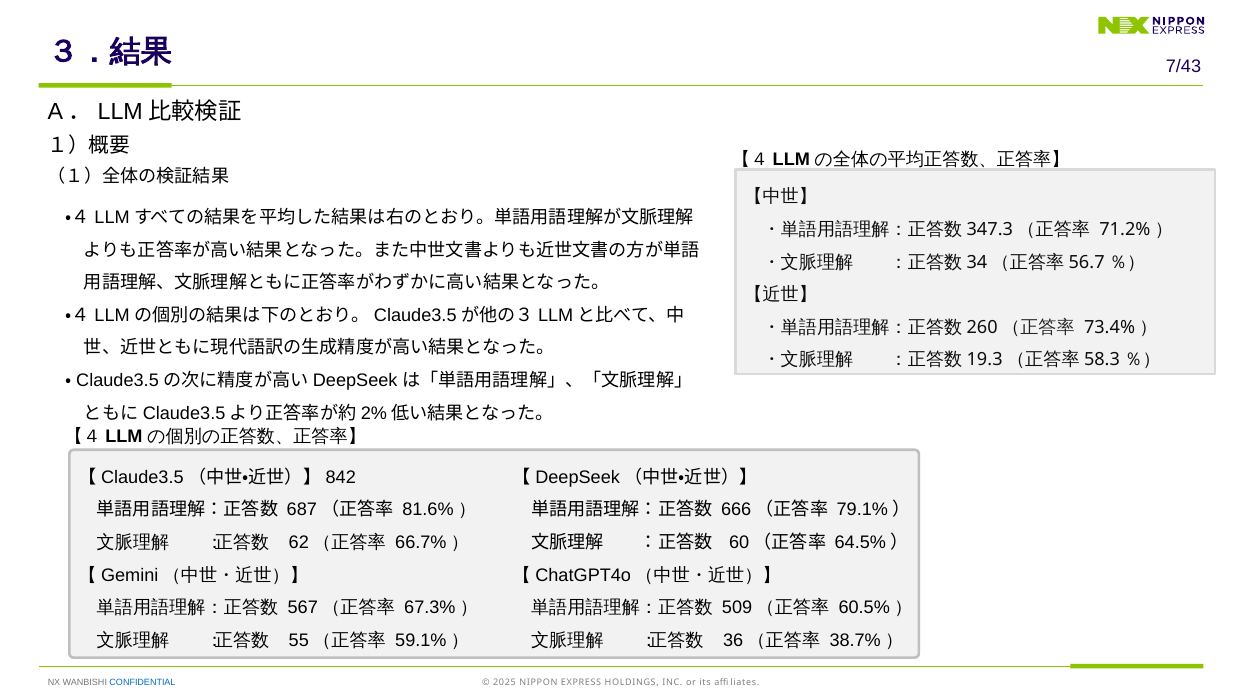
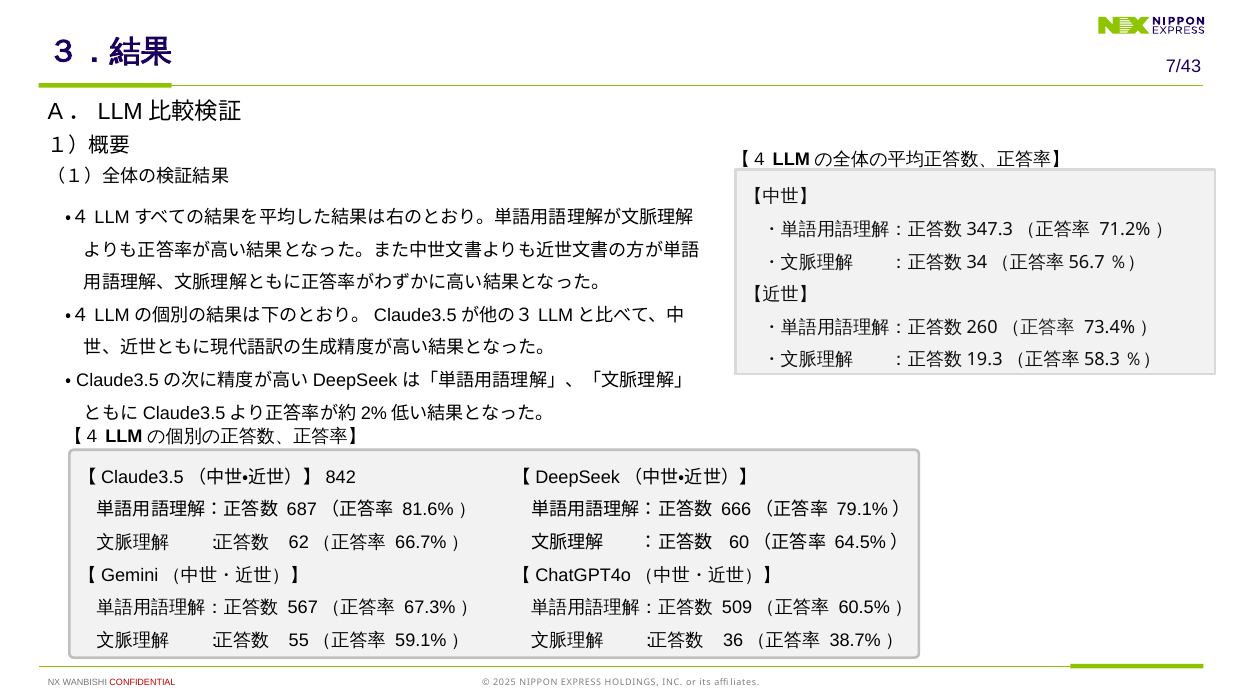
CONFIDENTIAL colour: blue -> red (143, 683)
